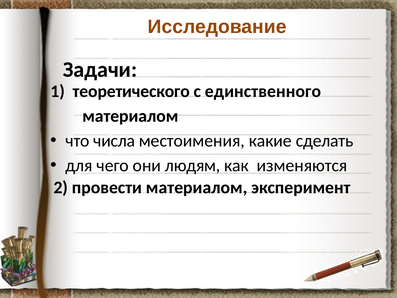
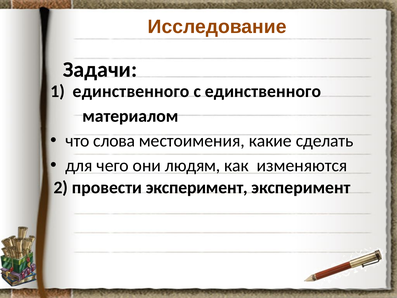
теоретического: теоретического -> единственного (131, 91)
числа: числа -> слова (114, 141)
провести материалом: материалом -> эксперимент (197, 187)
